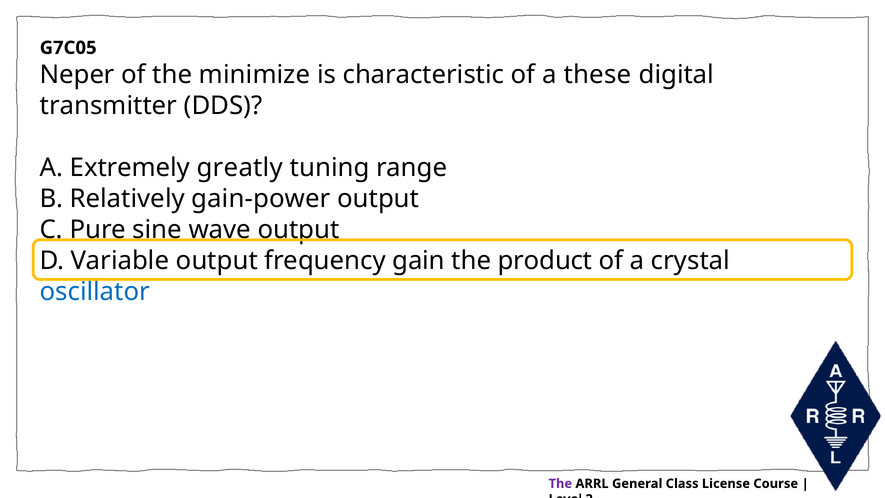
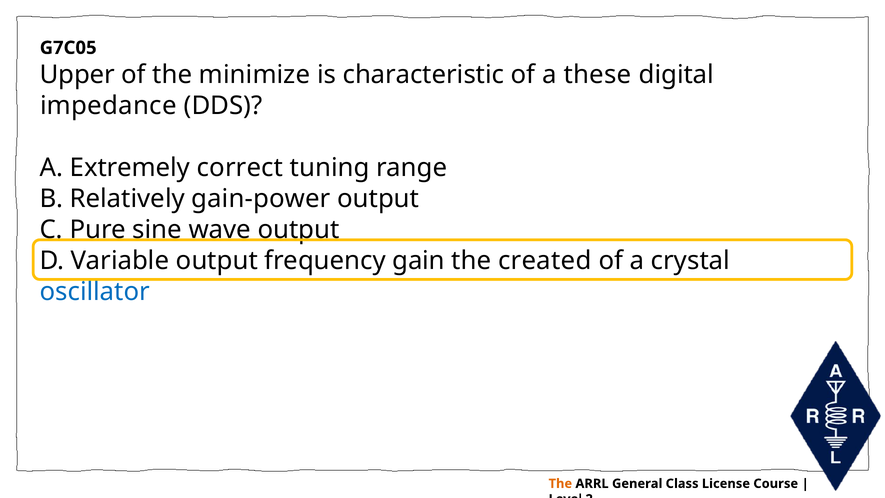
Neper: Neper -> Upper (77, 75)
transmitter: transmitter -> impedance (108, 106)
greatly: greatly -> correct (240, 168)
product: product -> created (545, 261)
The colour: purple -> orange (560, 483)
